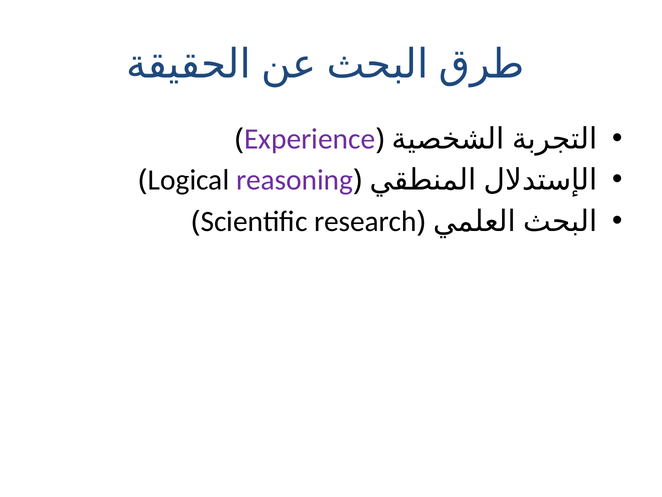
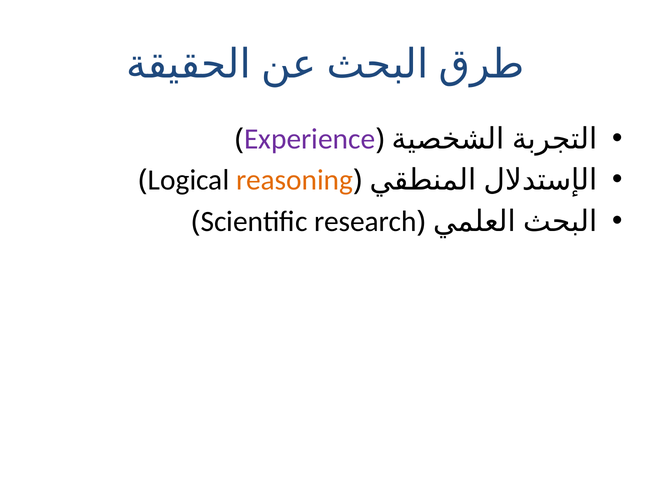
reasoning colour: purple -> orange (295, 180)
